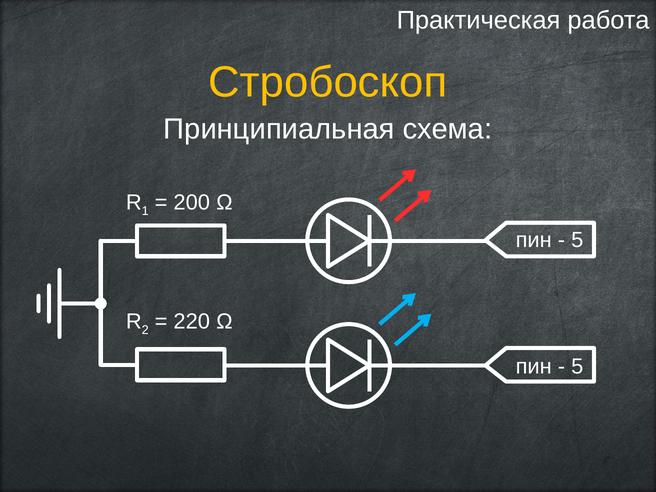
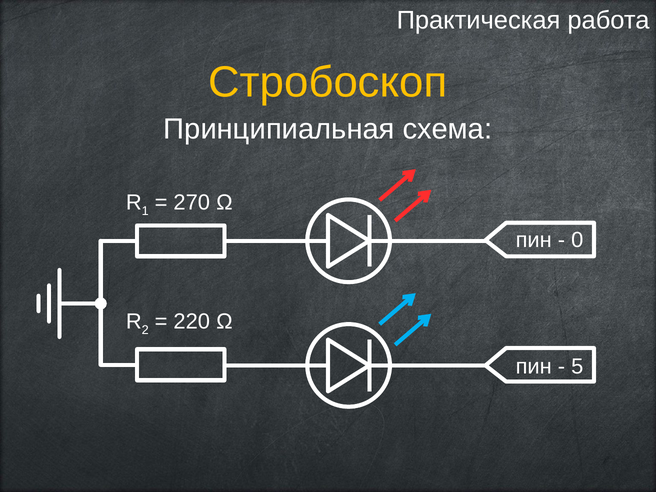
200: 200 -> 270 (192, 203)
5: 5 -> 0 (577, 240)
